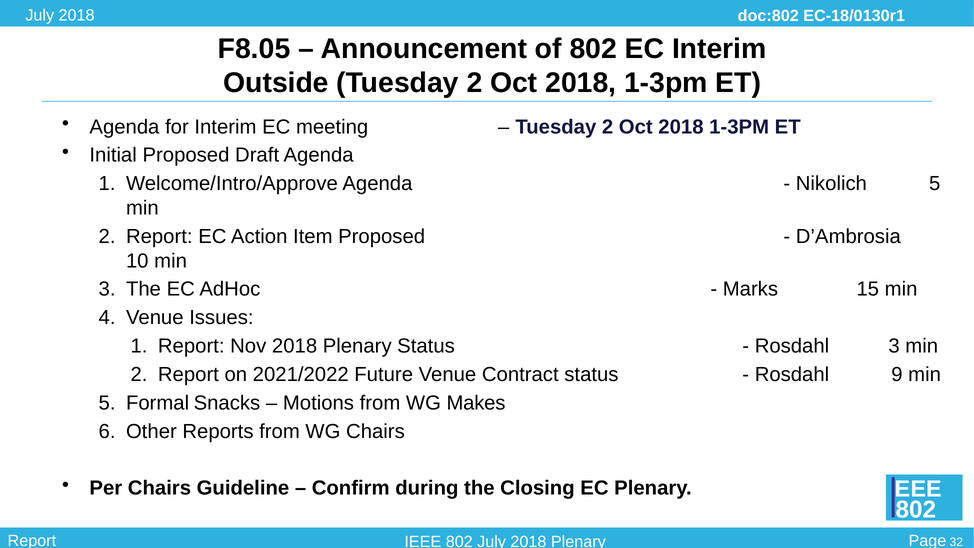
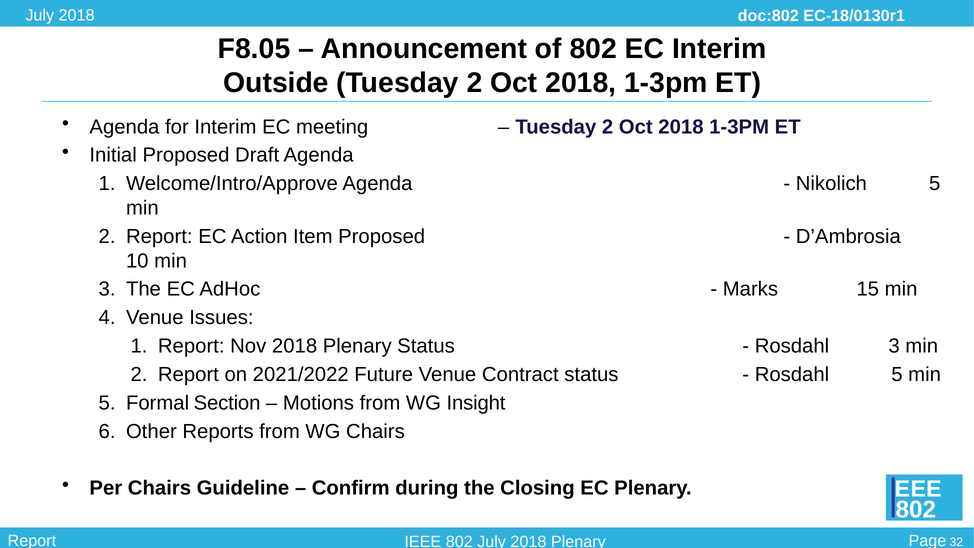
Rosdahl 9: 9 -> 5 (897, 374)
Snacks: Snacks -> Section (227, 403)
Makes: Makes -> Insight (476, 403)
